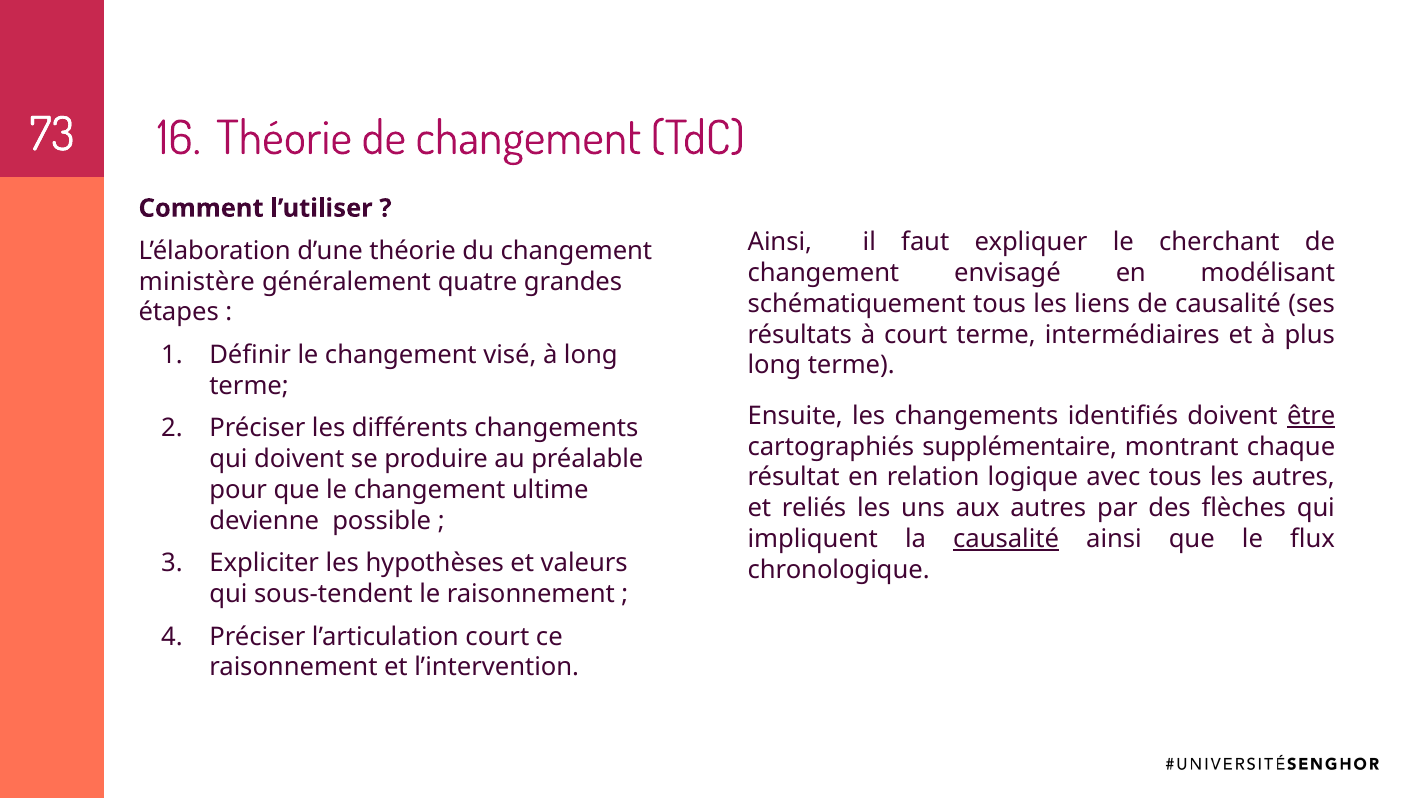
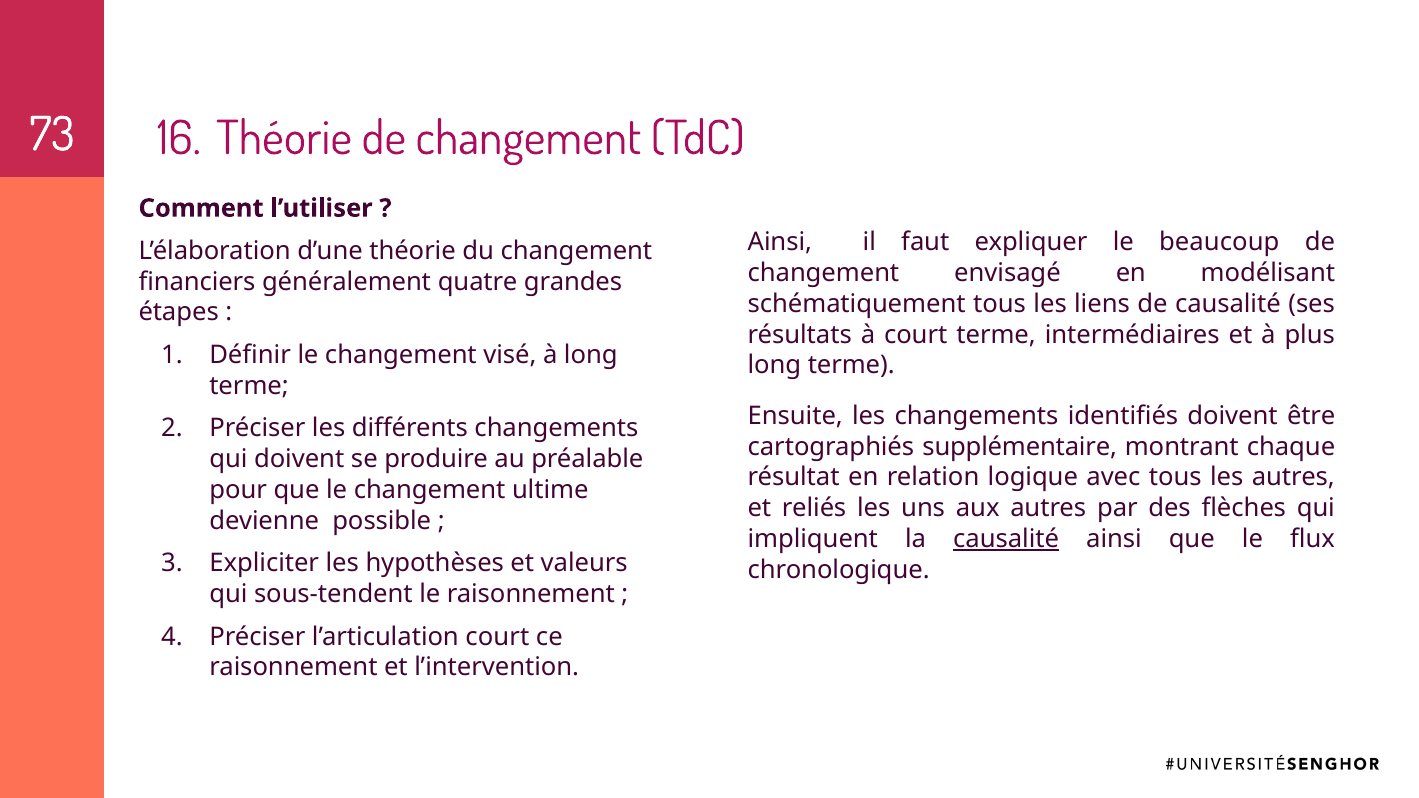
cherchant: cherchant -> beaucoup (1219, 242)
ministère: ministère -> financiers (197, 282)
être underline: present -> none (1311, 416)
